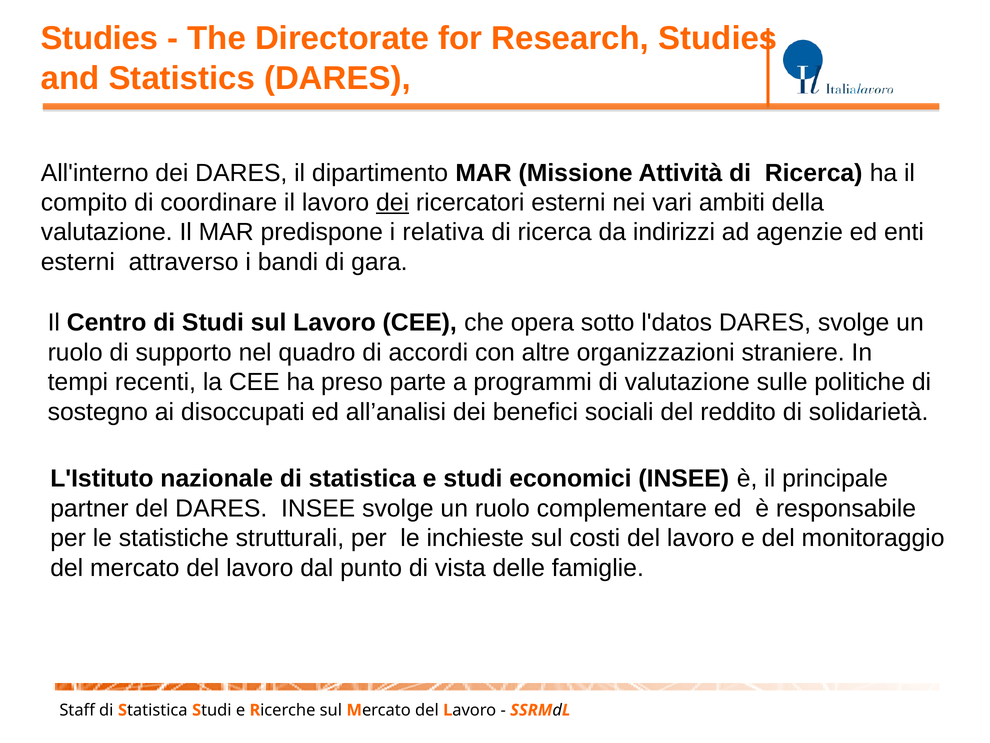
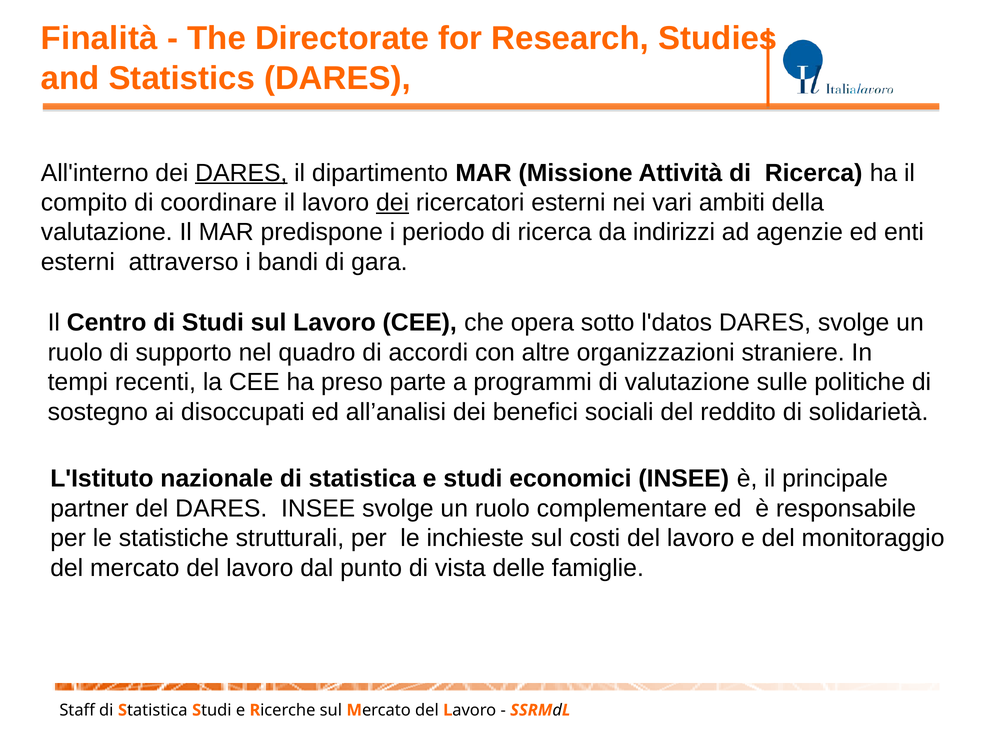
Studies: Studies -> Finalità (99, 38)
DARES underline: none -> present (241, 173)
relativa: relativa -> periodo (443, 232)
